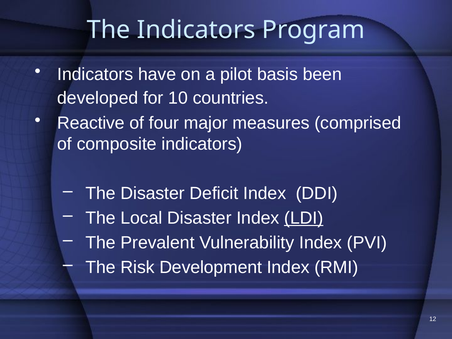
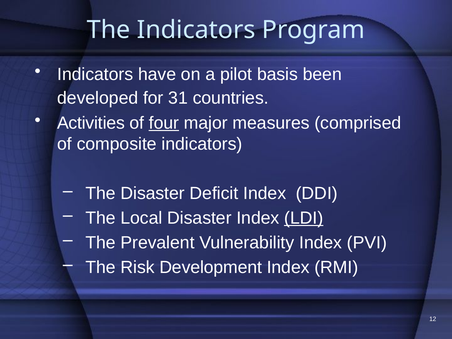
10: 10 -> 31 (178, 98)
Reactive: Reactive -> Activities (91, 123)
four underline: none -> present (164, 123)
